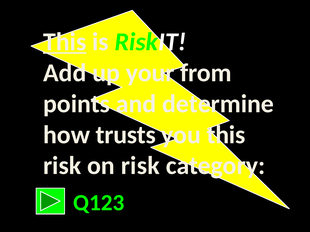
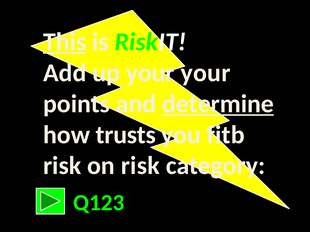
your from: from -> your (206, 73)
determine underline: none -> present (218, 104)
you this: this -> fitb (226, 135)
